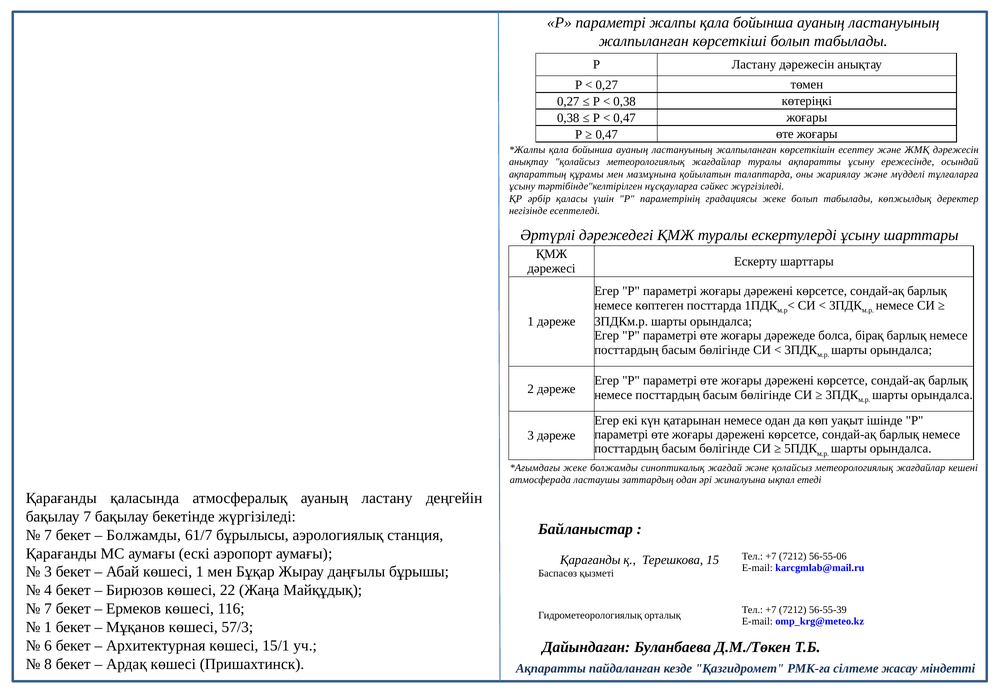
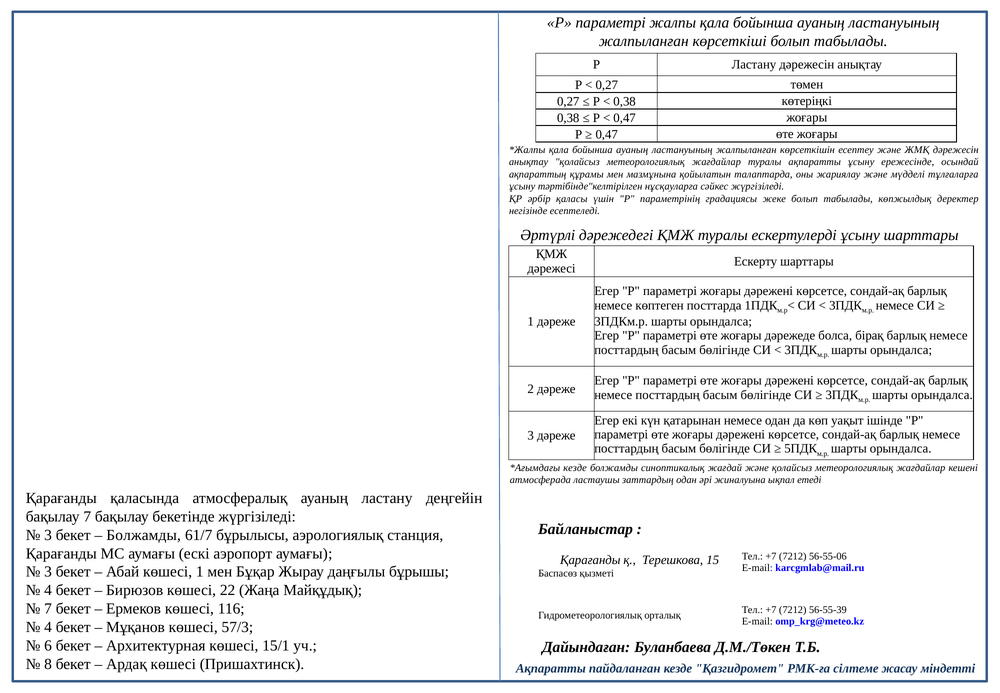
жеке: жеке -> кезде (575, 467)
7: 7 -> 3 (48, 534)
1: 1 -> 4 (48, 627)
